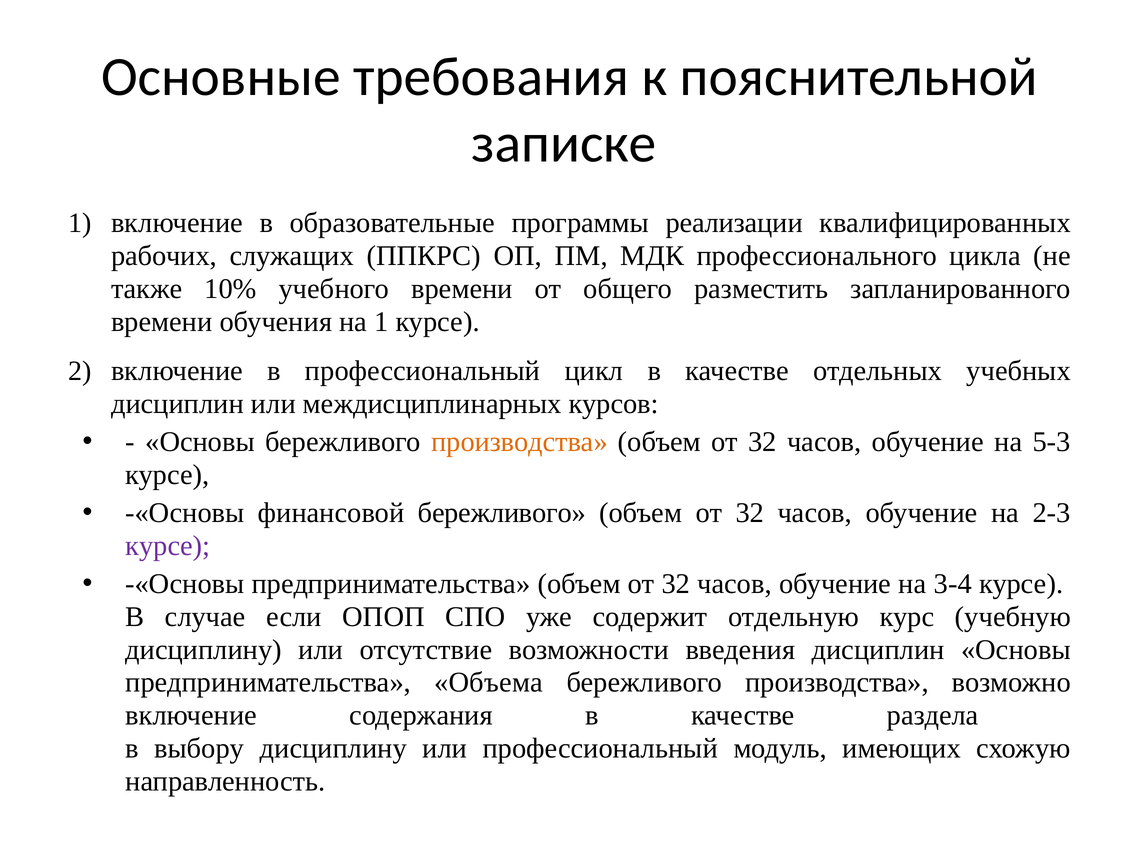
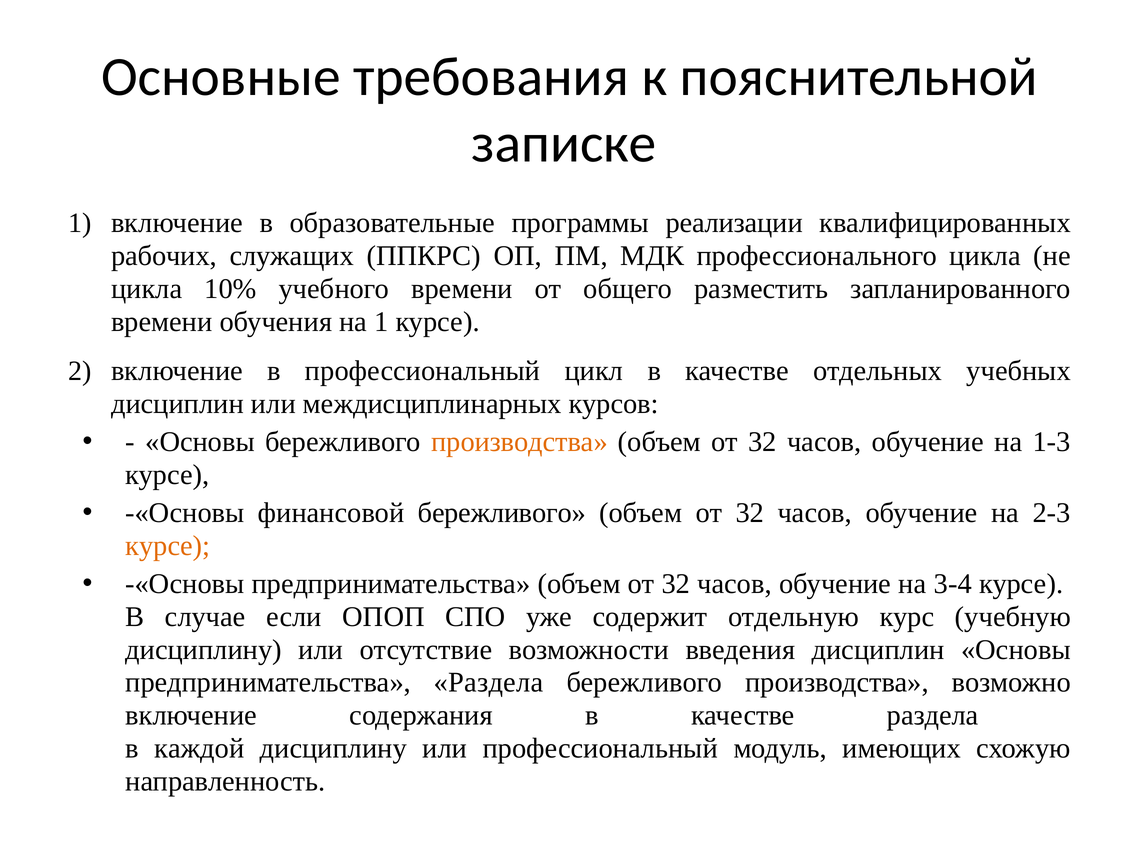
также: также -> цикла (147, 289)
5-3: 5-3 -> 1-3 (1052, 442)
курсе colour: purple -> orange (168, 546)
предпринимательства Объема: Объема -> Раздела (489, 682)
выбору: выбору -> каждой (199, 748)
